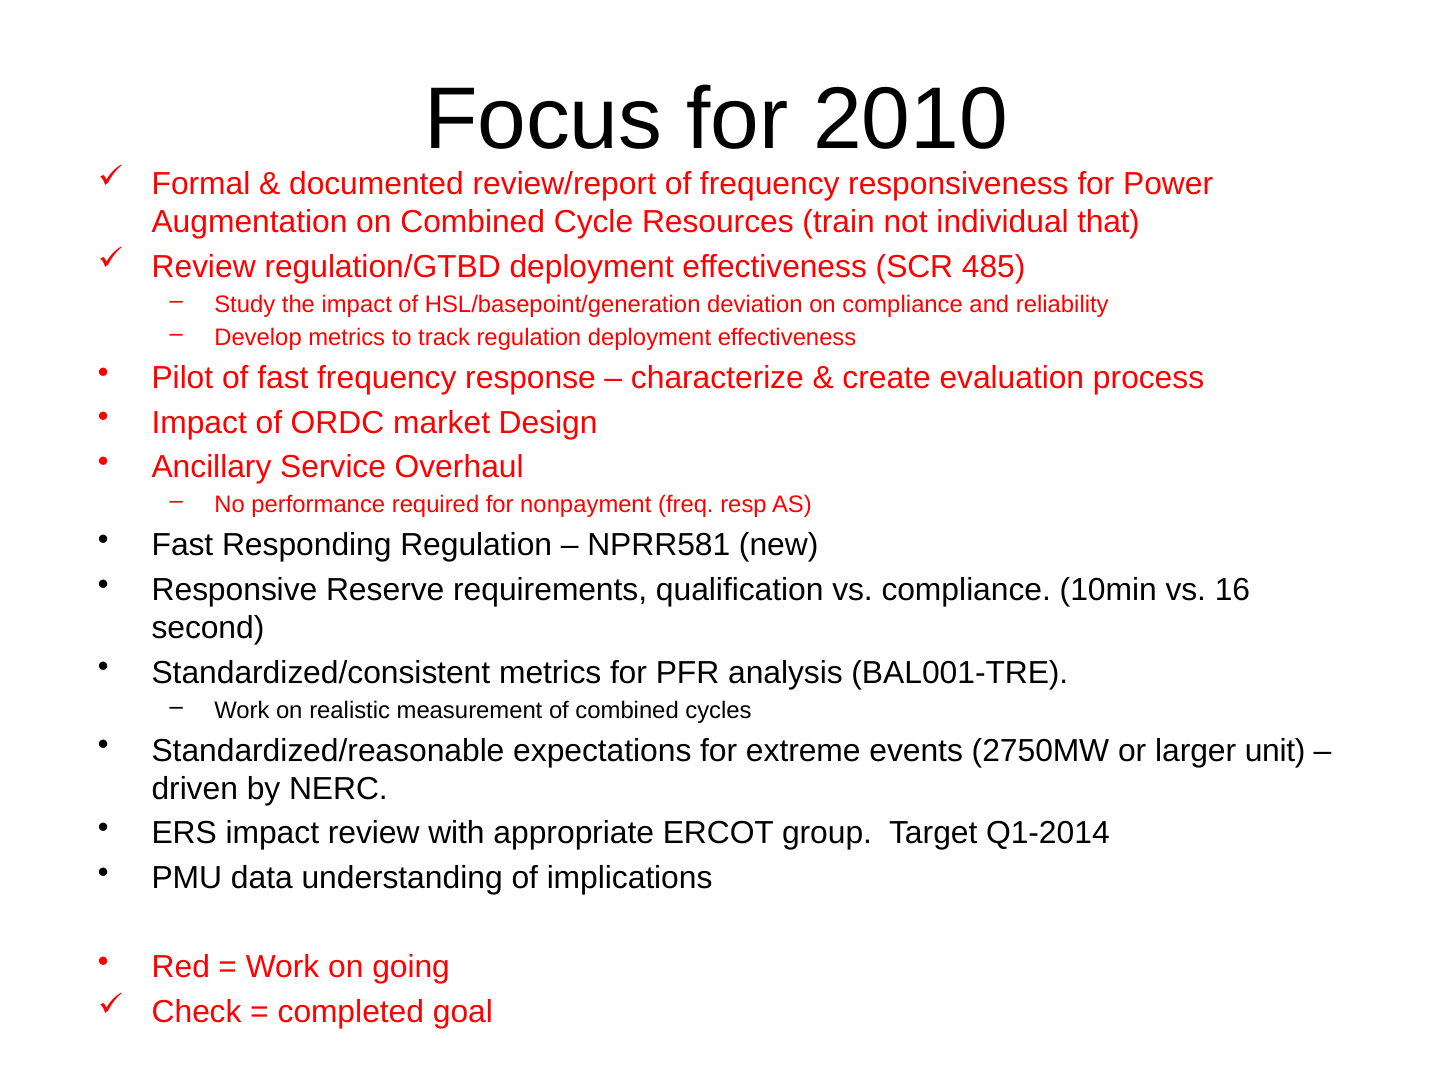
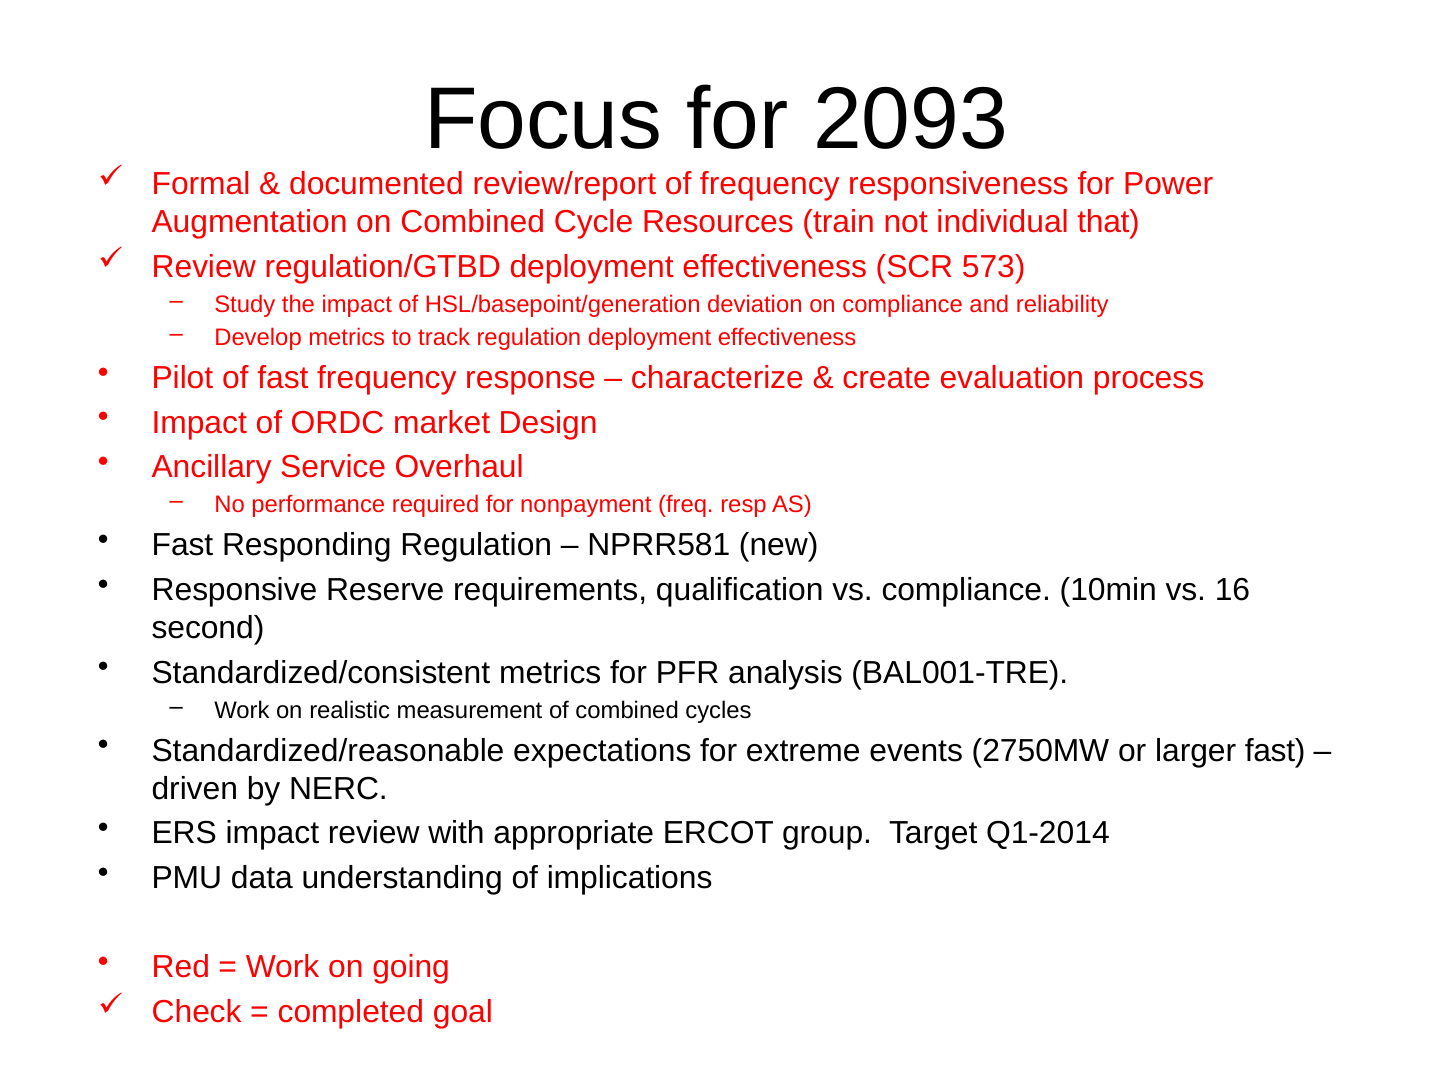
2010: 2010 -> 2093 (910, 120)
485: 485 -> 573 (994, 267)
larger unit: unit -> fast (1275, 751)
